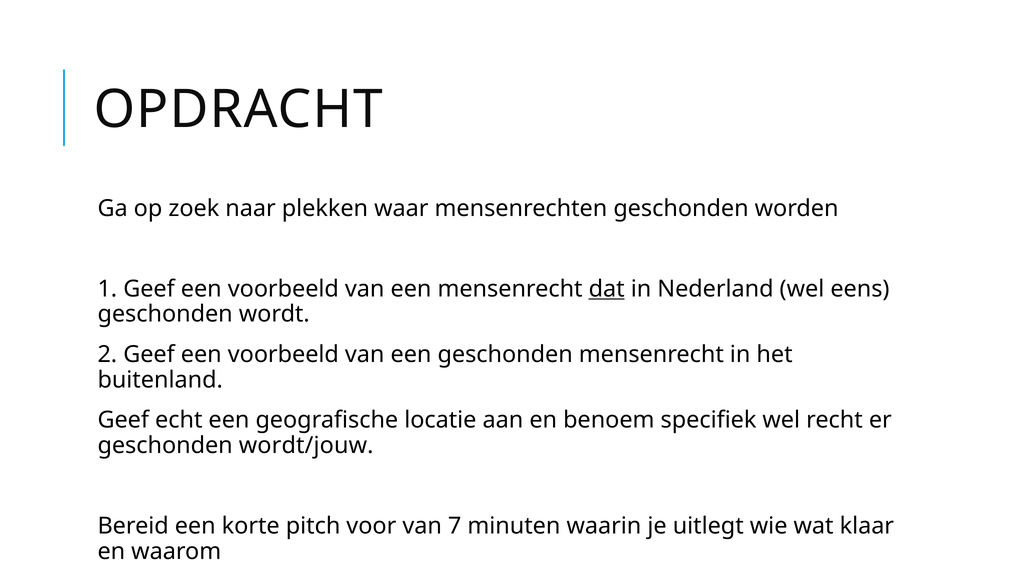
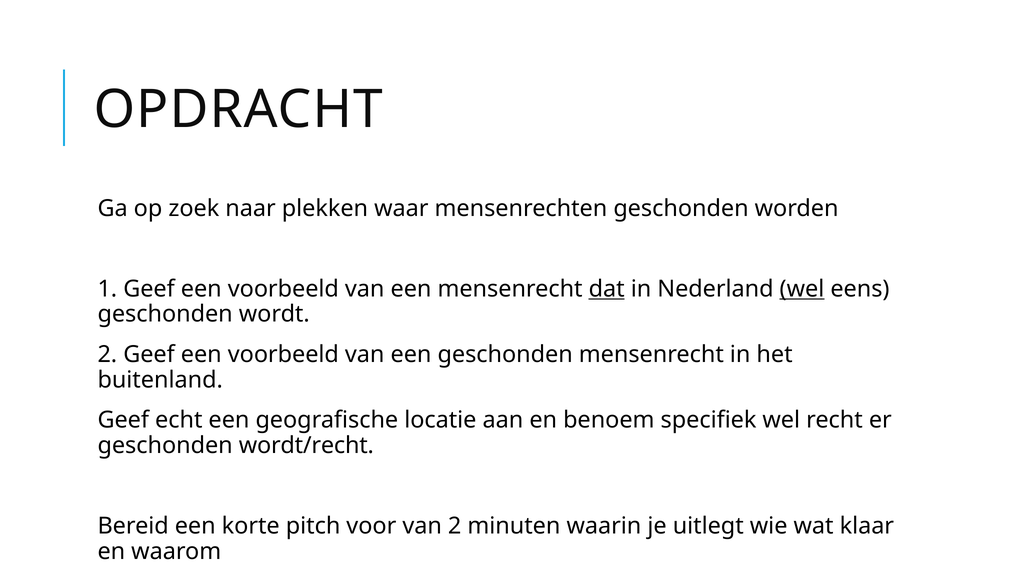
wel underline: none -> present (802, 289)
wordt/jouw: wordt/jouw -> wordt/recht (306, 445)
van 7: 7 -> 2 (455, 526)
